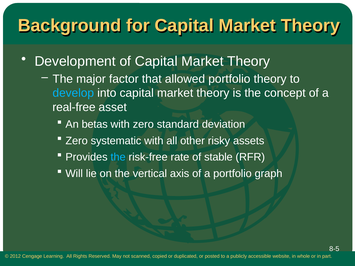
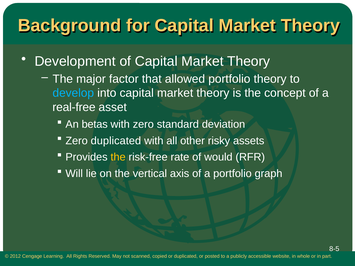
Zero systematic: systematic -> duplicated (116, 141)
the colour: light blue -> yellow (118, 157)
stable: stable -> would (218, 157)
